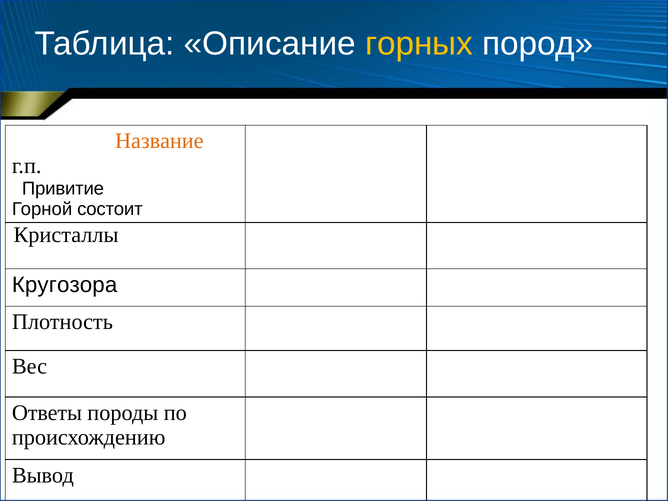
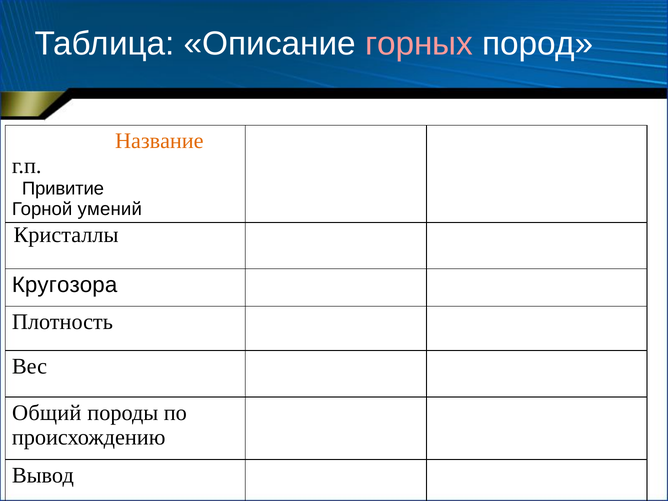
горных colour: yellow -> pink (419, 44)
состоит: состоит -> умений (110, 209)
Ответы: Ответы -> Общий (47, 413)
